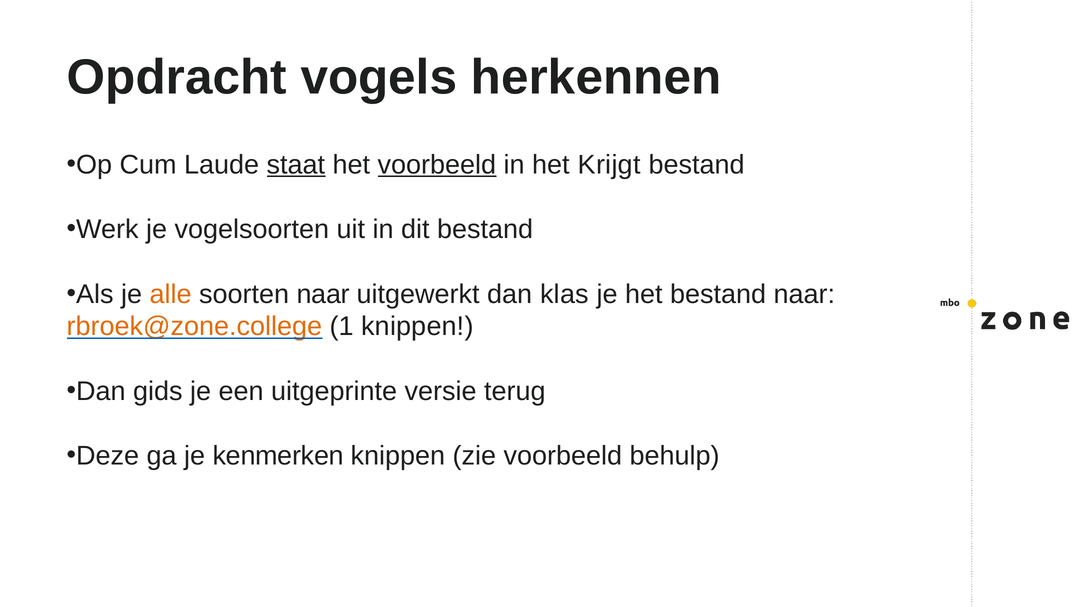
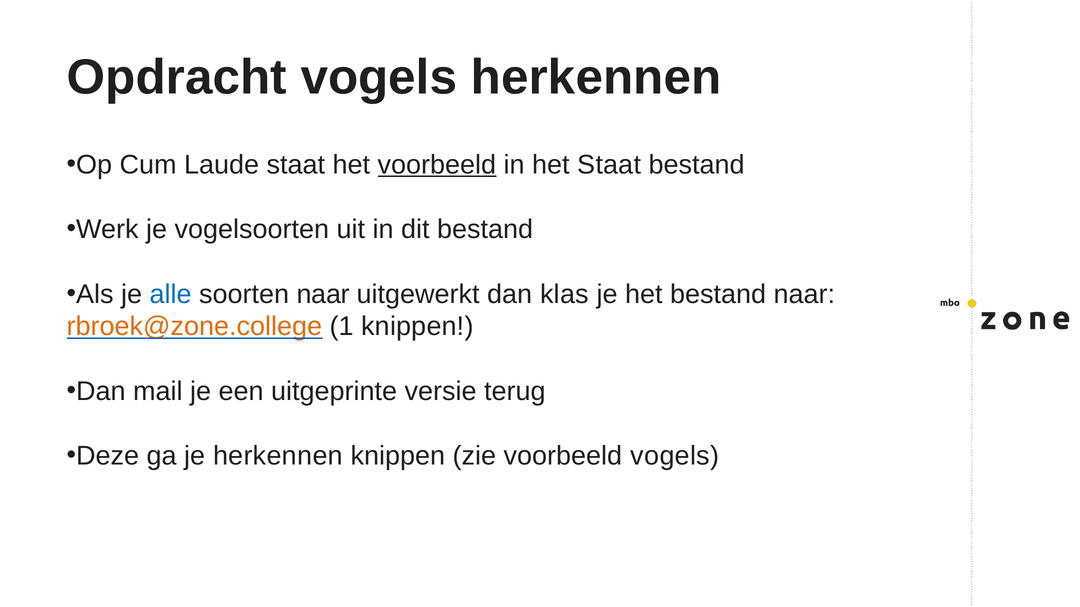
staat underline: present -> none (296, 165)
het Krijgt: Krijgt -> Staat (609, 165)
alle colour: orange -> blue (171, 294)
gids: gids -> mail (158, 392)
je kenmerken: kenmerken -> herkennen (278, 456)
voorbeeld behulp: behulp -> vogels (675, 456)
